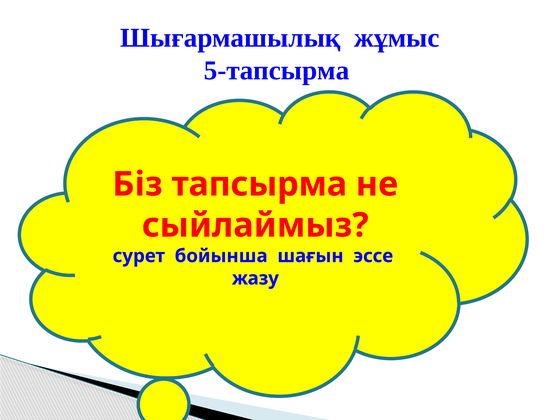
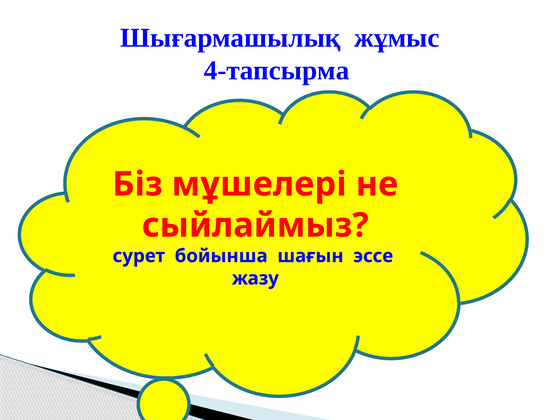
5-тапсырма: 5-тапсырма -> 4-тапсырма (277, 70)
тапсырма: тапсырма -> мұшелері (259, 184)
